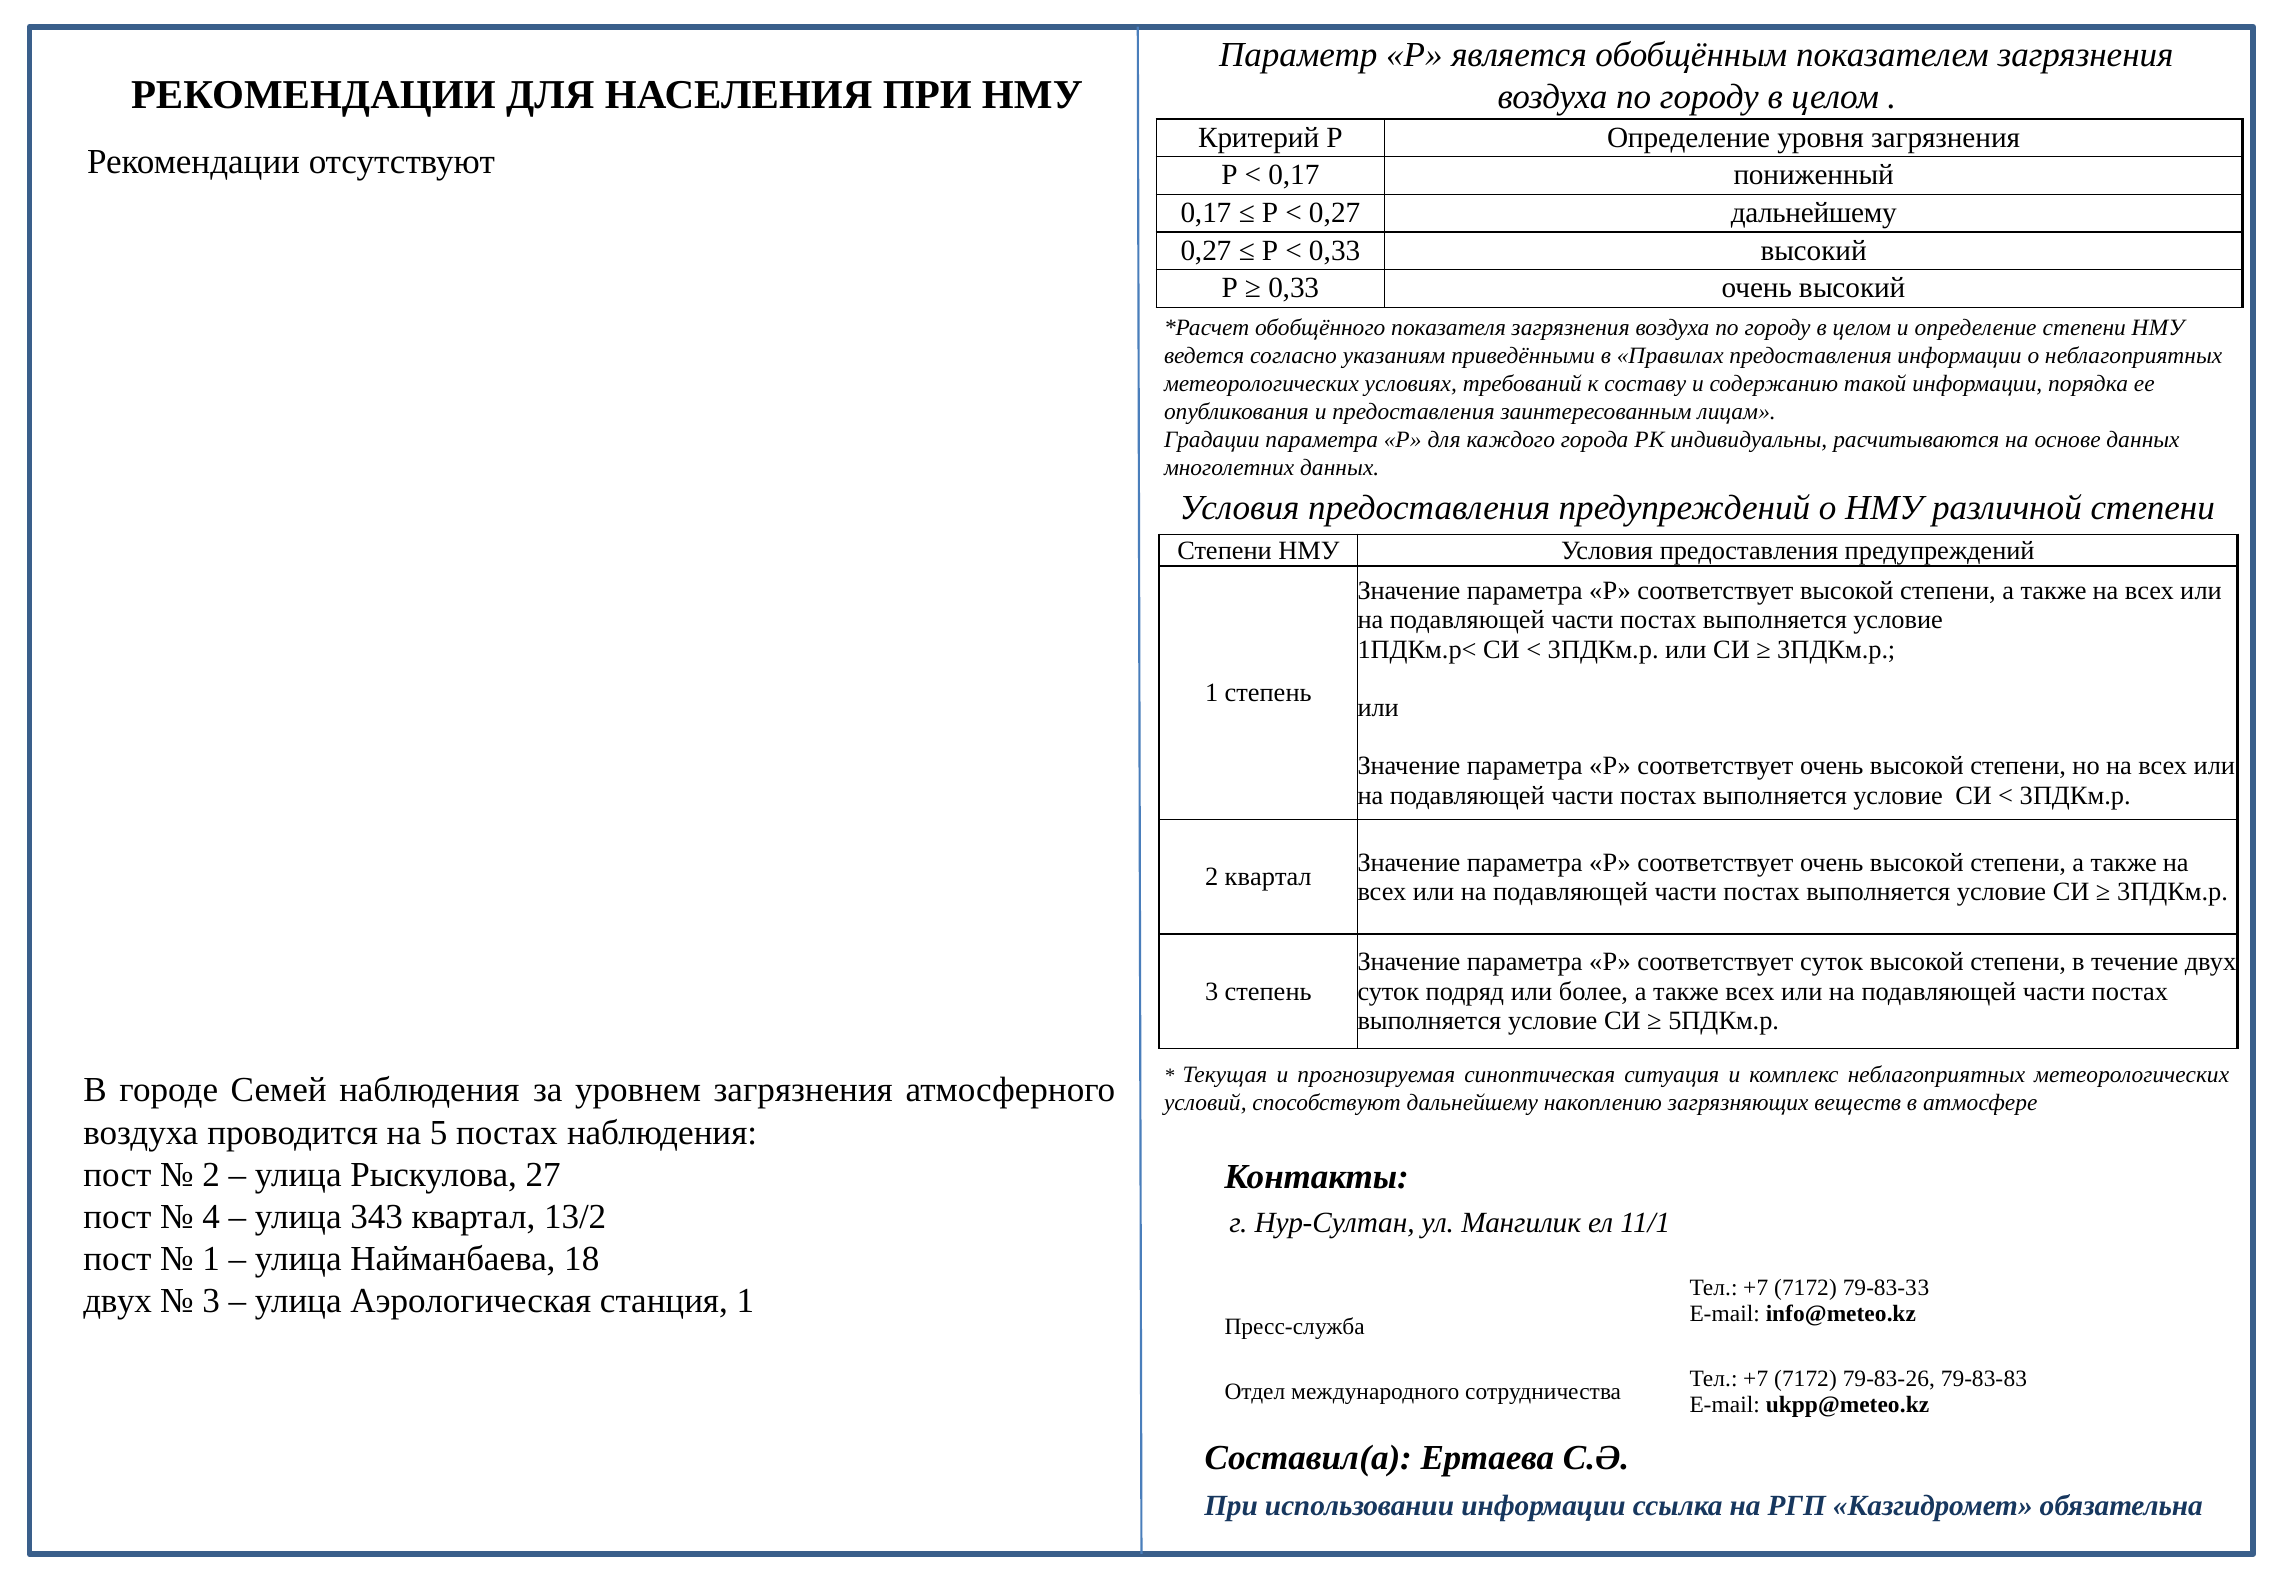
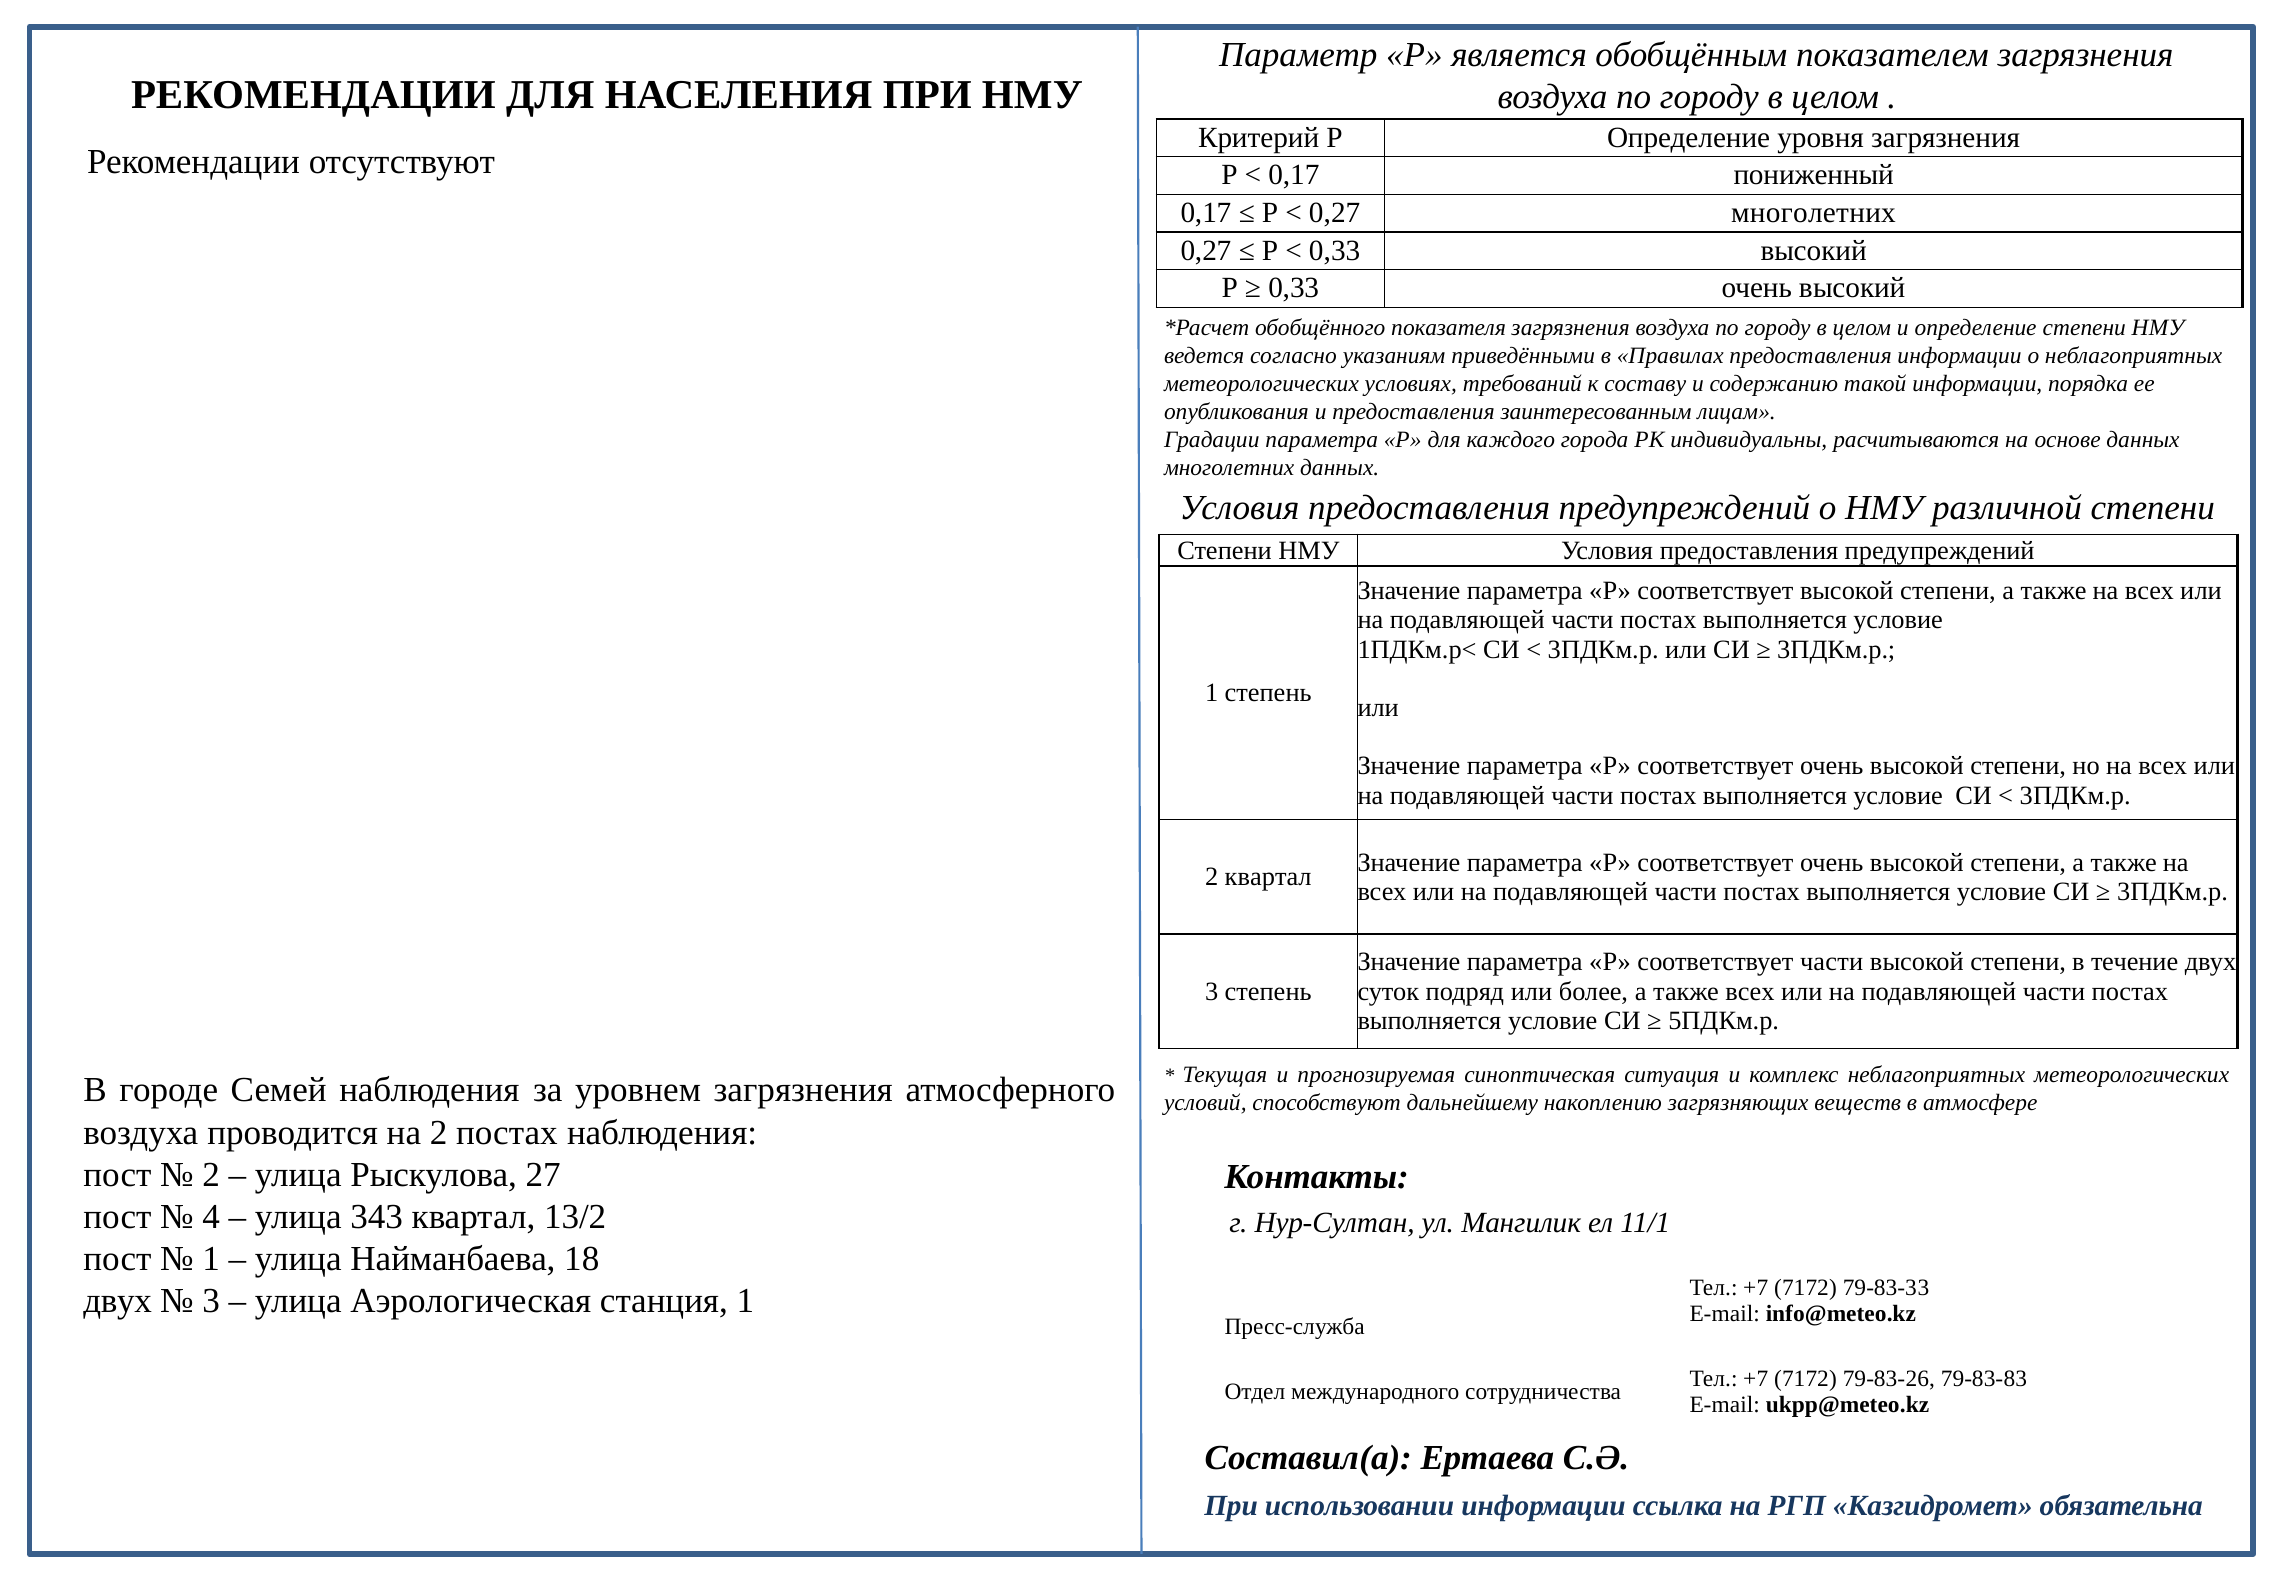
0,27 дальнейшему: дальнейшему -> многолетних (1813, 213)
соответствует суток: суток -> части (1832, 962)
на 5: 5 -> 2 (439, 1132)
